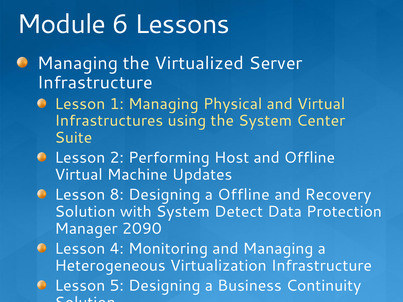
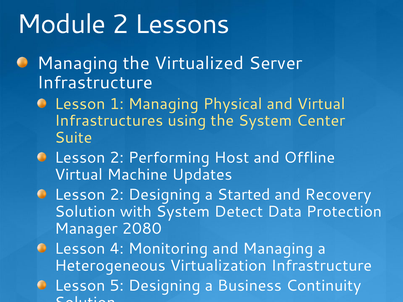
Module 6: 6 -> 2 (120, 24)
8: 8 -> 2 (117, 195)
a Offline: Offline -> Started (244, 195)
2090: 2090 -> 2080 (142, 229)
